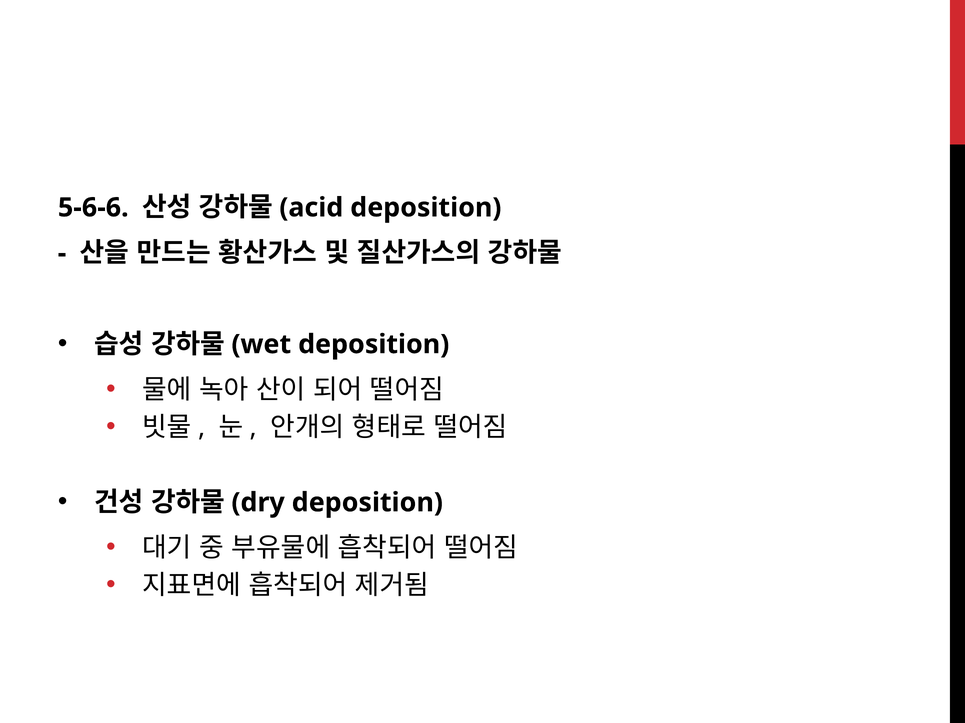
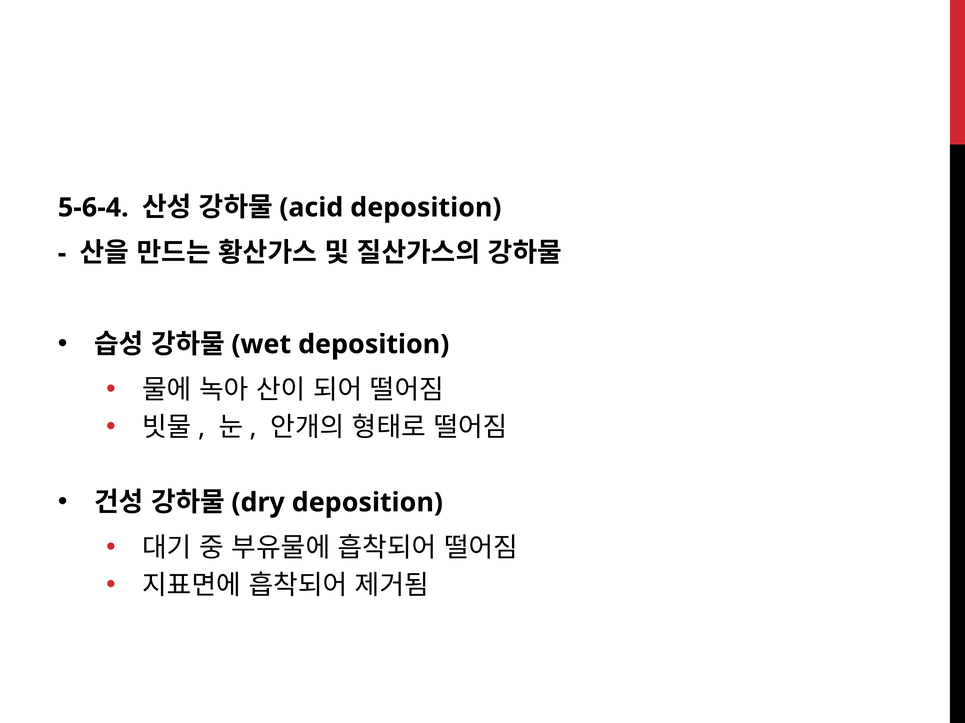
5-6-6: 5-6-6 -> 5-6-4 (93, 208)
